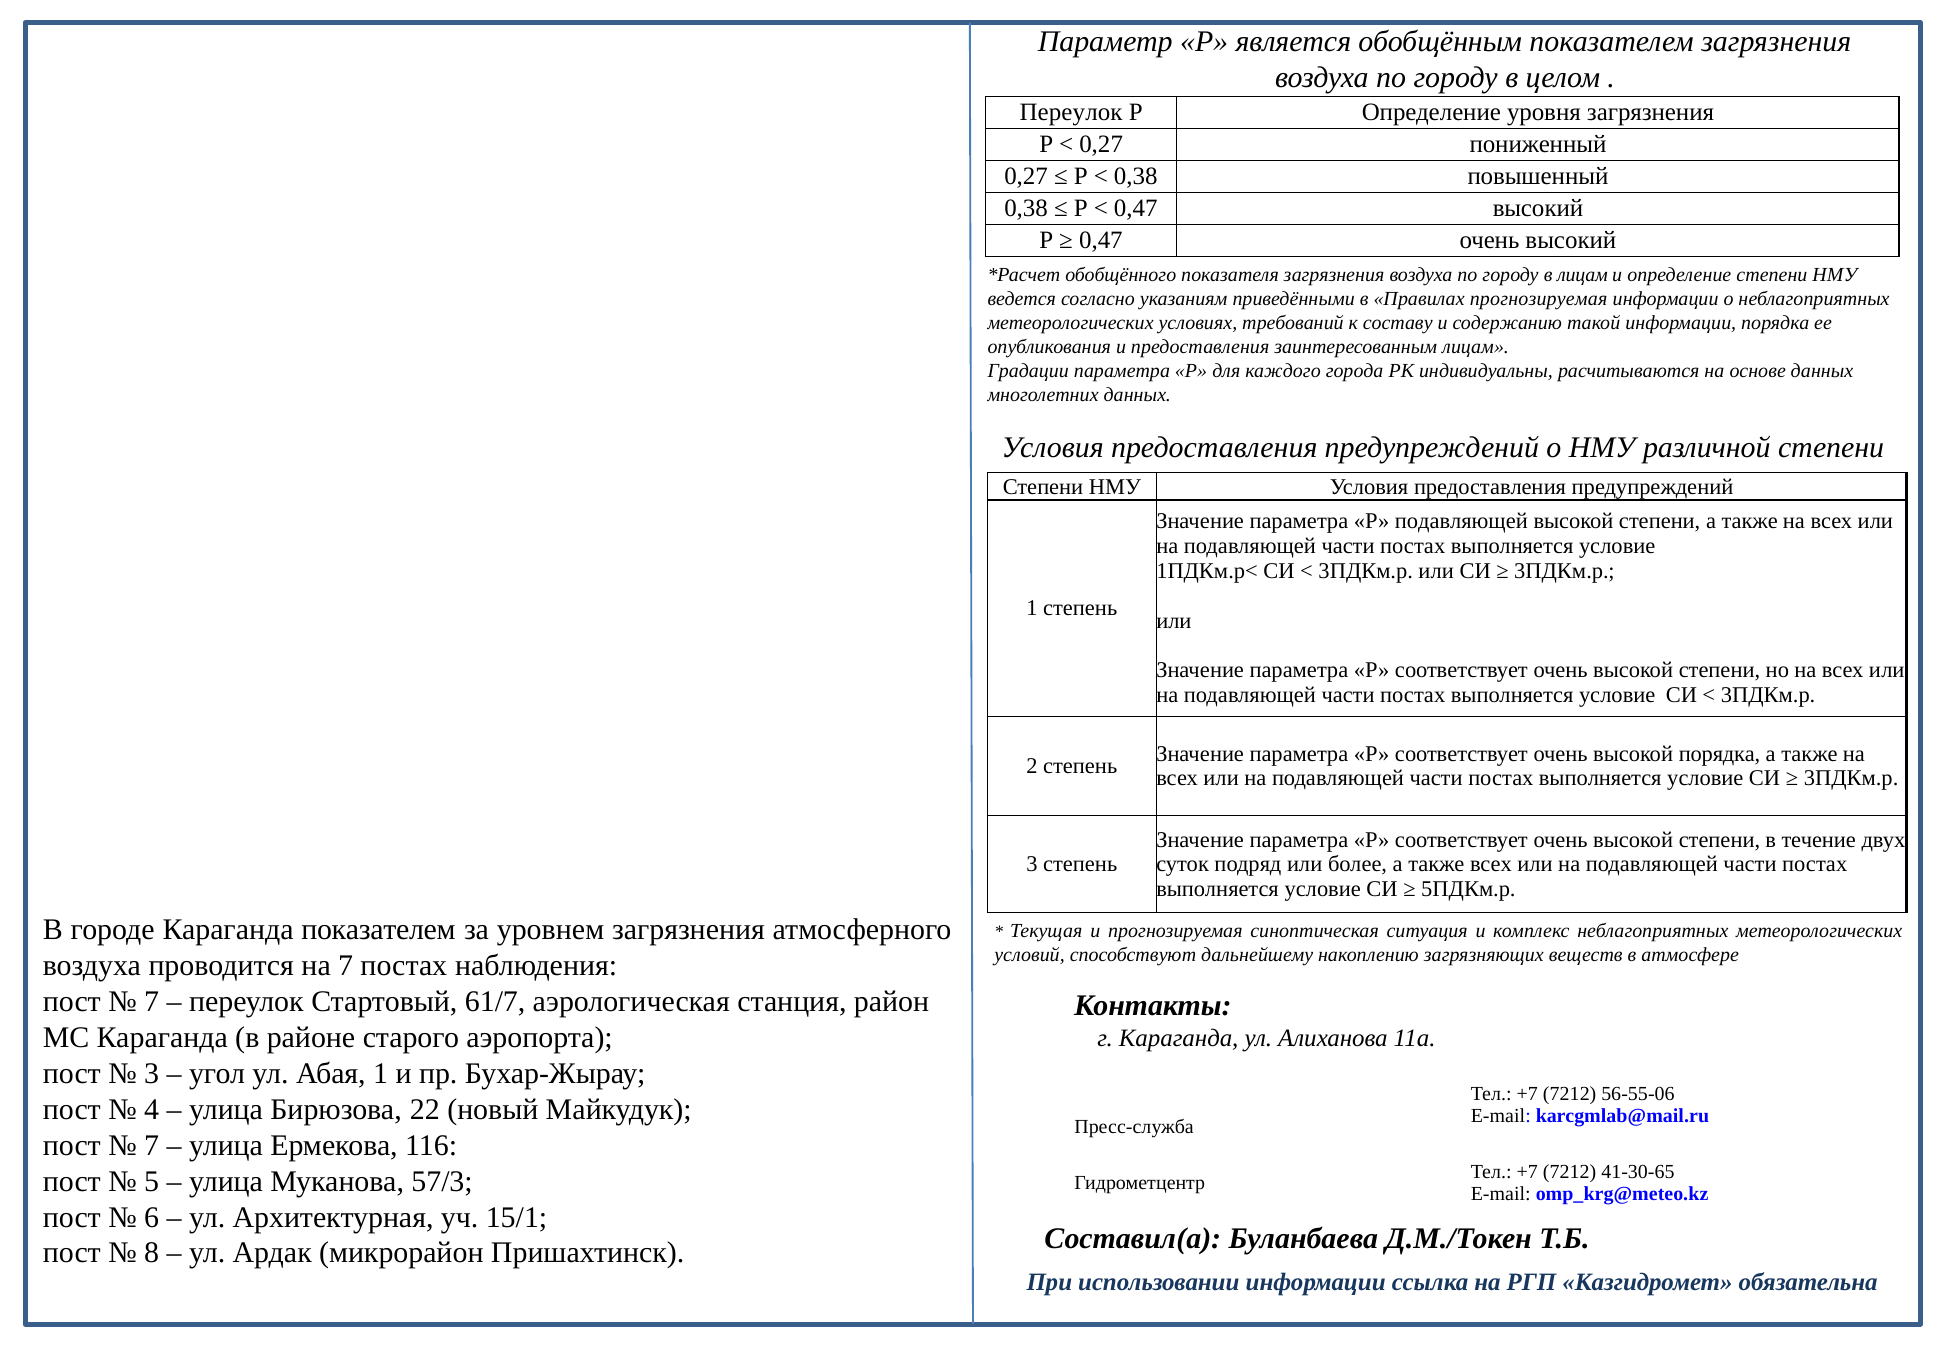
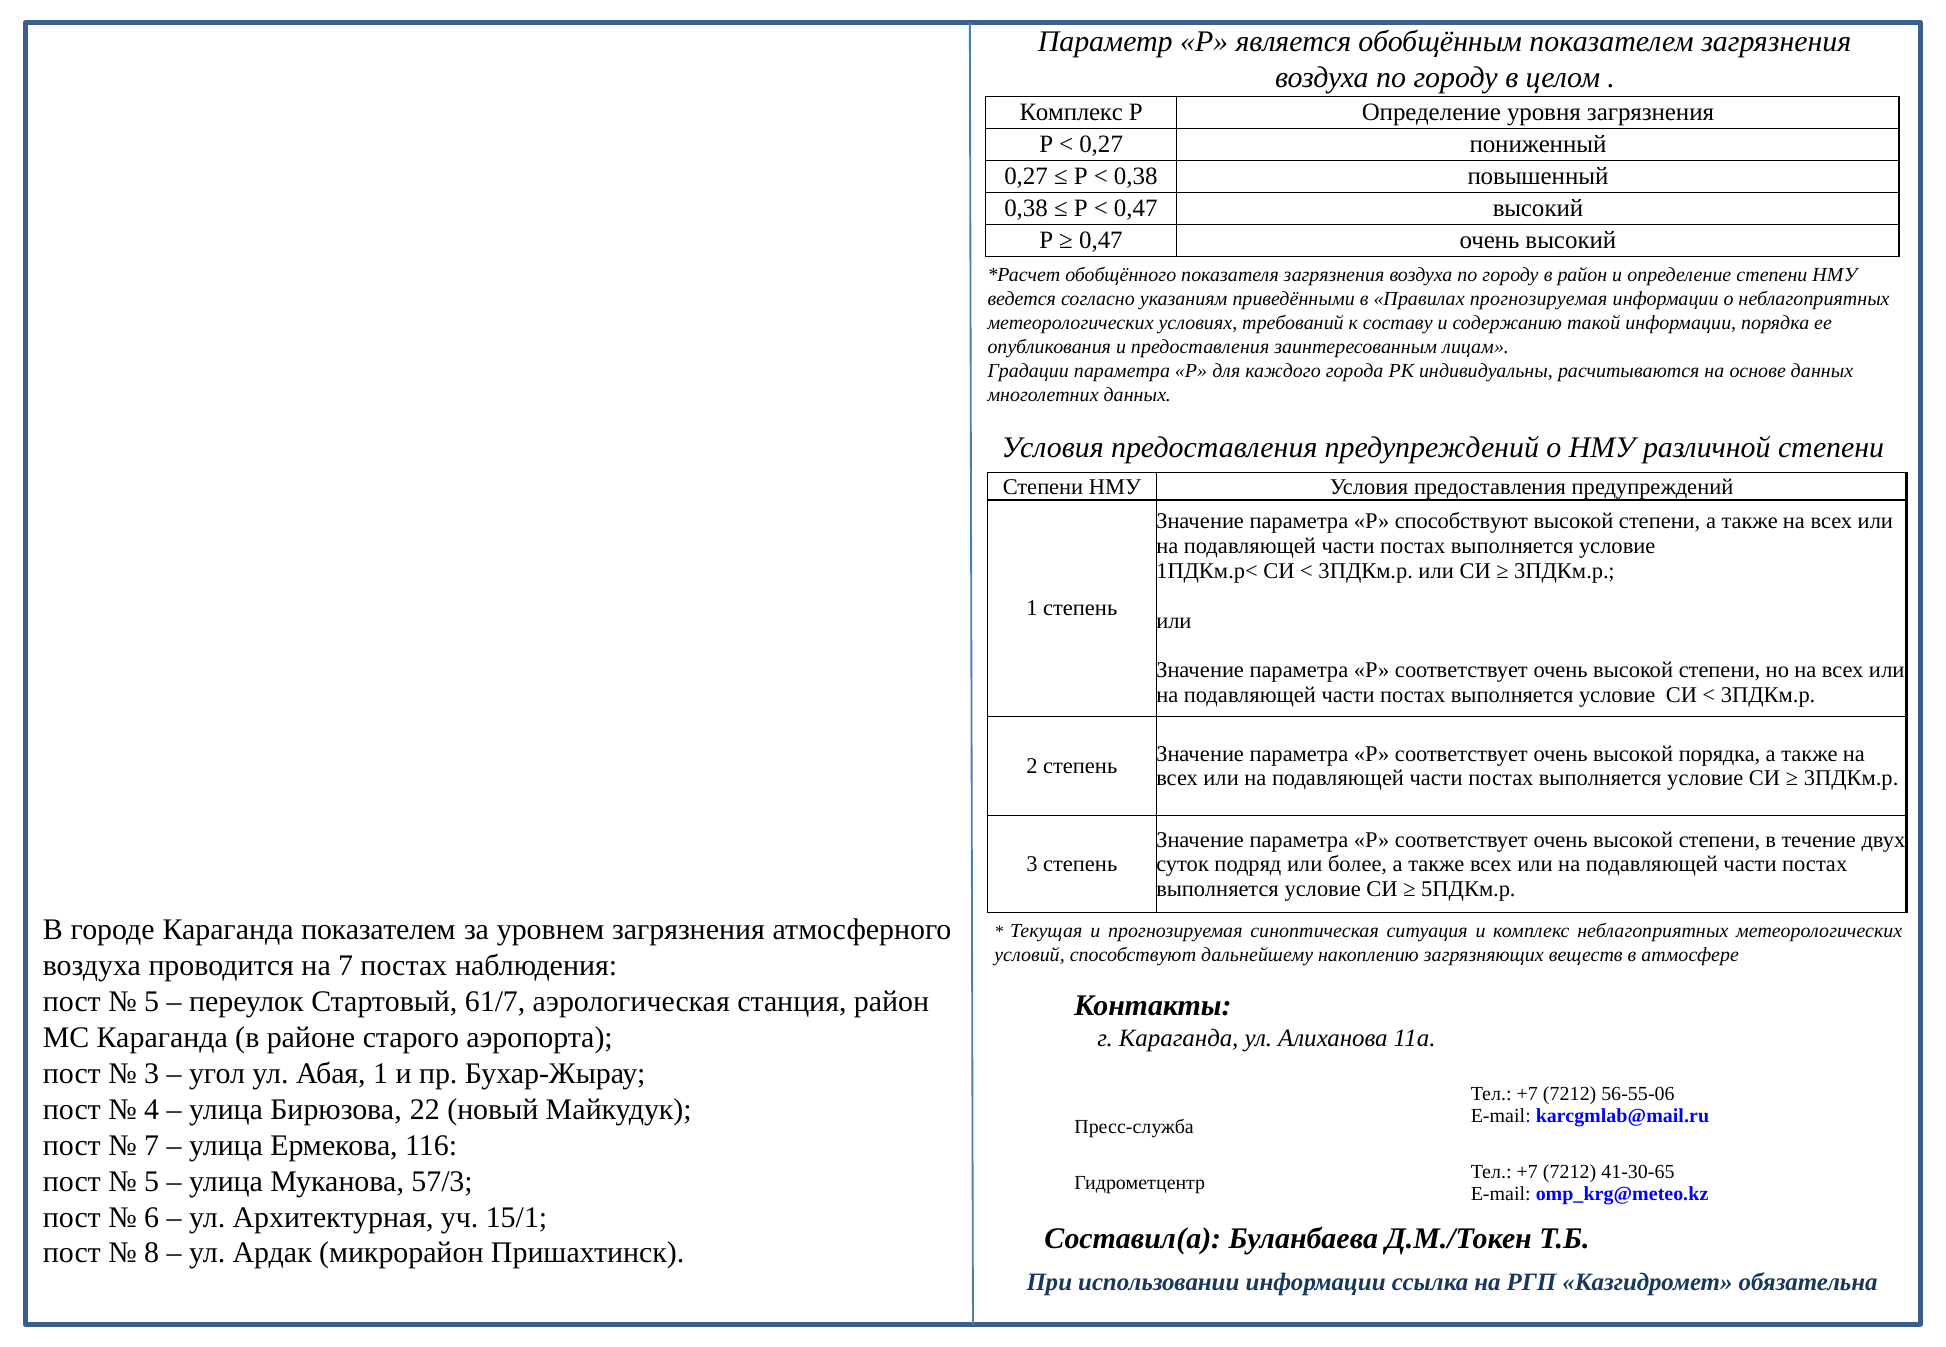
Переулок: Переулок -> Комплекс (1071, 112)
в лицам: лицам -> район (1582, 275)
Р подавляющей: подавляющей -> способствуют (1461, 521)
7: 7 -> 5 (152, 1002)
